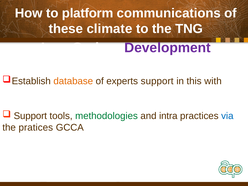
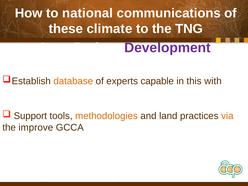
platform: platform -> national (88, 13)
experts support: support -> capable (157, 81)
methodologies colour: green -> orange (106, 116)
intra: intra -> land (168, 116)
via colour: blue -> orange (227, 116)
pratices: pratices -> improve (36, 127)
